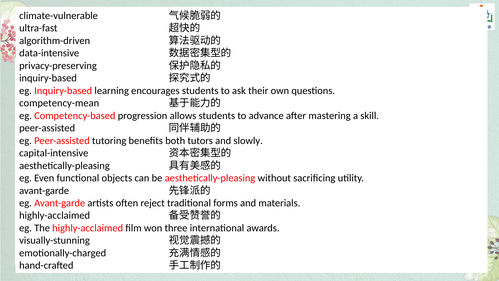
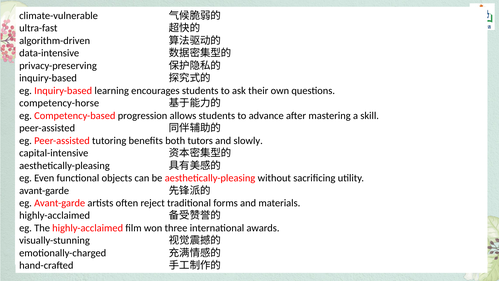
competency-mean: competency-mean -> competency-horse (59, 103)
